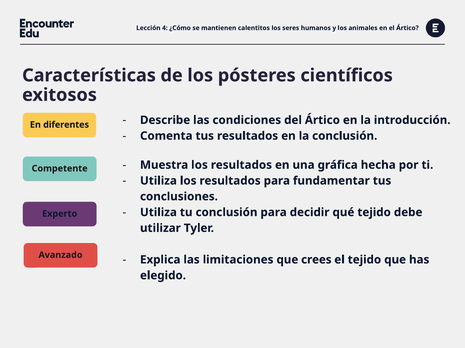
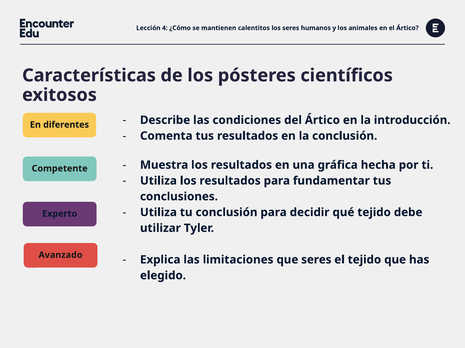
que crees: crees -> seres (316, 260)
